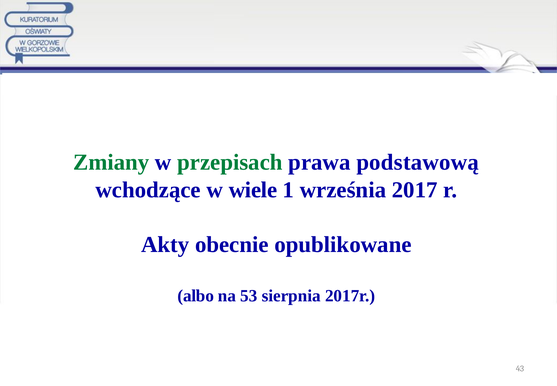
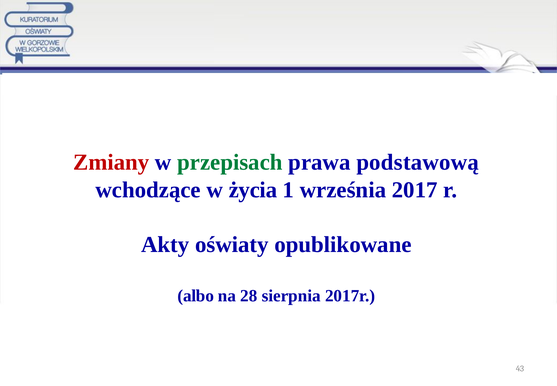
Zmiany colour: green -> red (111, 162)
wiele: wiele -> życia (253, 190)
obecnie: obecnie -> oświaty (232, 244)
53: 53 -> 28 (249, 295)
